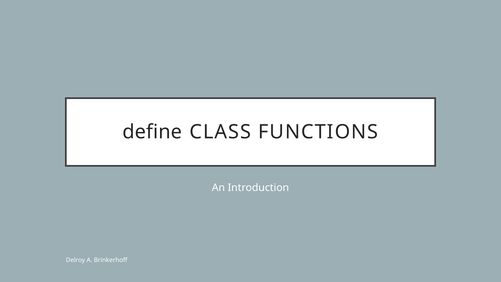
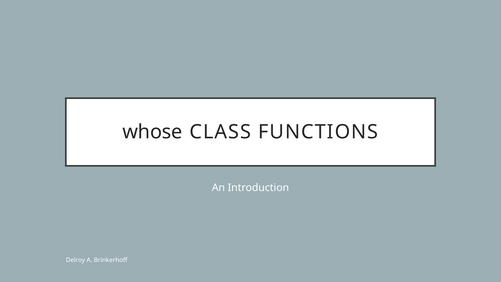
define: define -> whose (152, 132)
